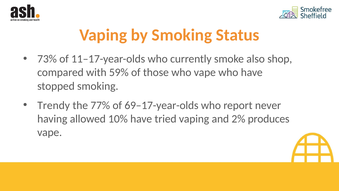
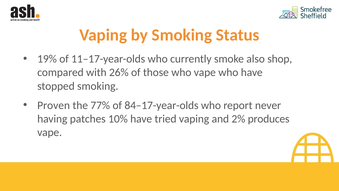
73%: 73% -> 19% (47, 59)
59%: 59% -> 26% (119, 72)
Trendy: Trendy -> Proven (54, 105)
69–17-year-olds: 69–17-year-olds -> 84–17-year-olds (161, 105)
allowed: allowed -> patches (88, 119)
